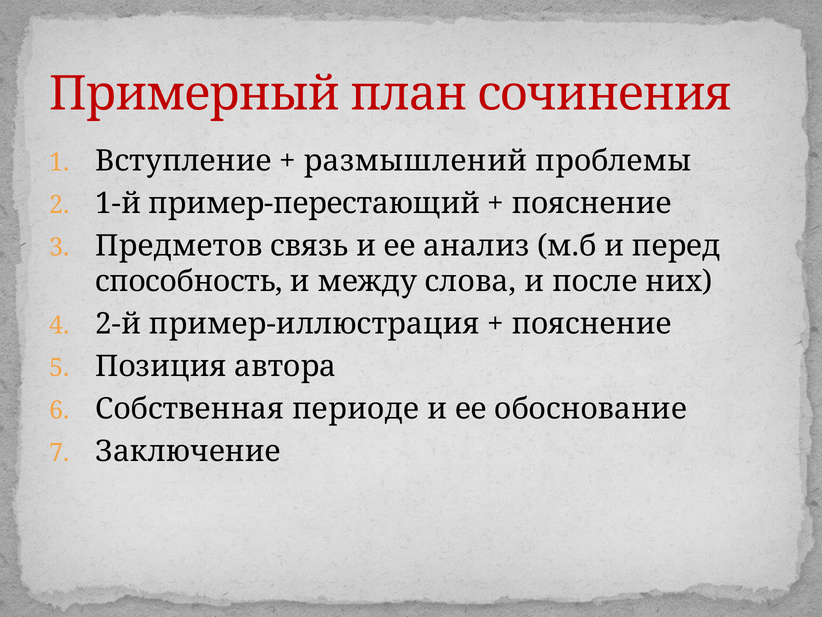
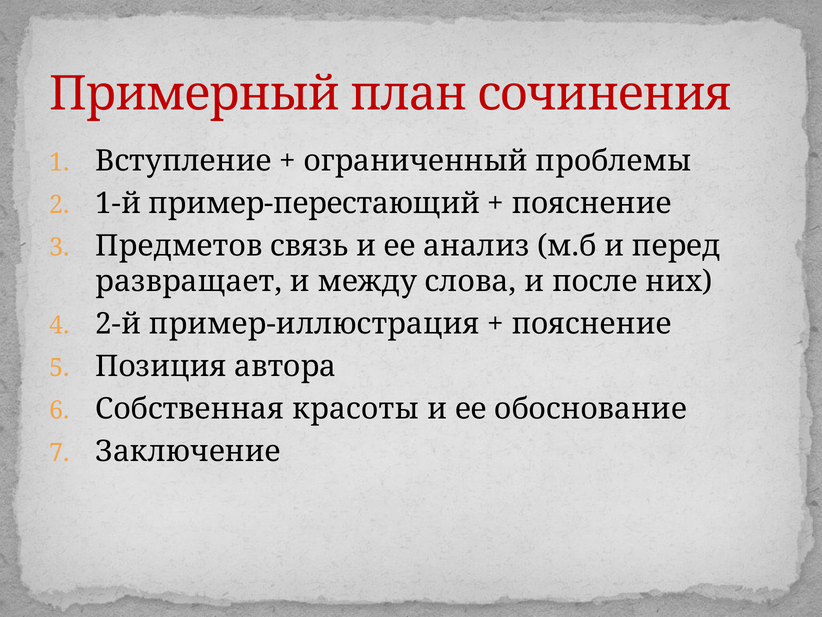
размышлений: размышлений -> ограниченный (416, 161)
способность: способность -> развращает (189, 281)
периоде: периоде -> красоты (356, 409)
